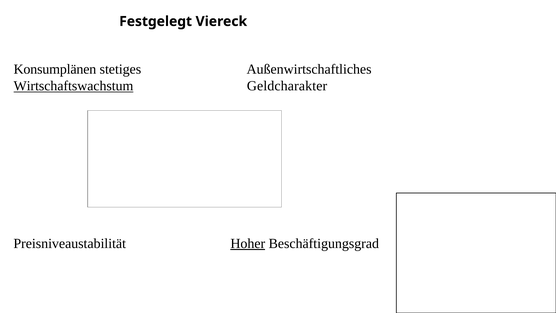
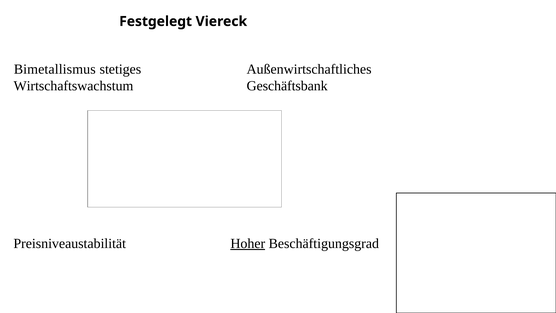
Konsumplänen: Konsumplänen -> Bimetallismus (55, 69)
Wirtschaftswachstum underline: present -> none (73, 86)
Geldcharakter: Geldcharakter -> Geschäftsbank (287, 86)
